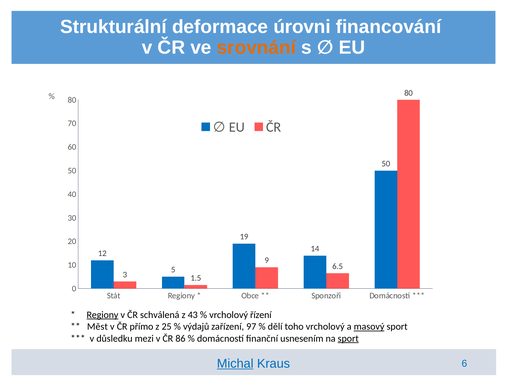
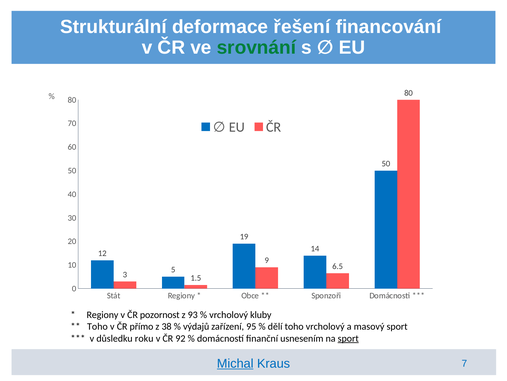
úrovni: úrovni -> řešení (302, 27)
srovnání colour: orange -> green (256, 47)
Regiony underline: present -> none (102, 314)
schválená: schválená -> pozornost (160, 314)
43: 43 -> 93 (193, 314)
řízení: řízení -> kluby (261, 314)
Měst: Měst -> Toho (97, 326)
25: 25 -> 38 (167, 326)
97: 97 -> 95 (251, 326)
masový underline: present -> none (369, 326)
mezi: mezi -> roku (144, 338)
86: 86 -> 92 (180, 338)
6: 6 -> 7 (464, 363)
